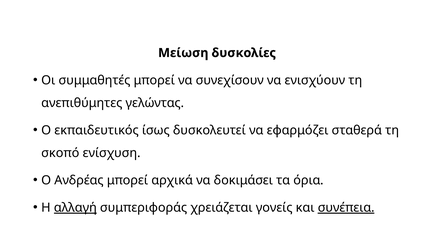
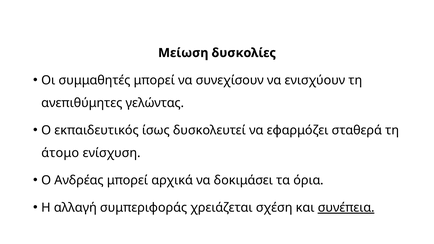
σκοπό: σκοπό -> άτομο (60, 153)
αλλαγή underline: present -> none (75, 208)
γονείς: γονείς -> σχέση (274, 208)
